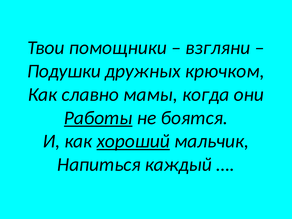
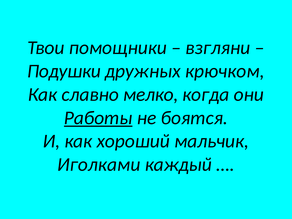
мамы: мамы -> мелко (151, 94)
хороший underline: present -> none (133, 141)
Напиться: Напиться -> Иголками (99, 165)
